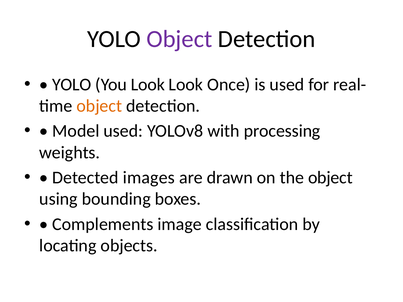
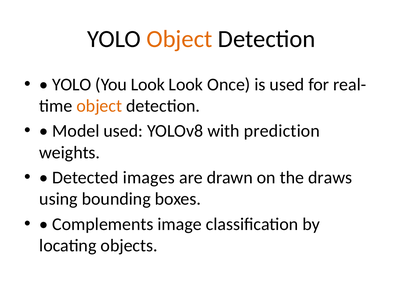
Object colour: purple -> orange (179, 39)
processing: processing -> prediction (282, 131)
the object: object -> draws (330, 178)
